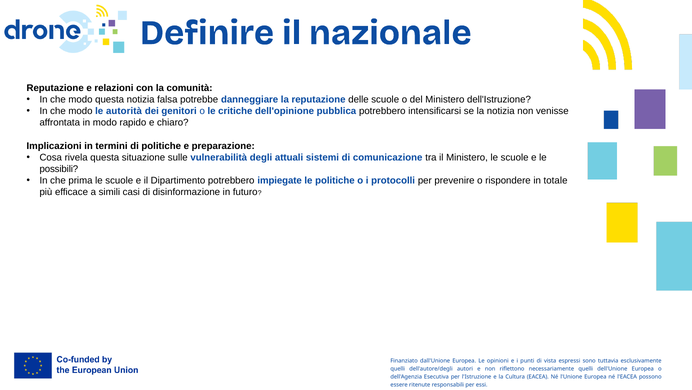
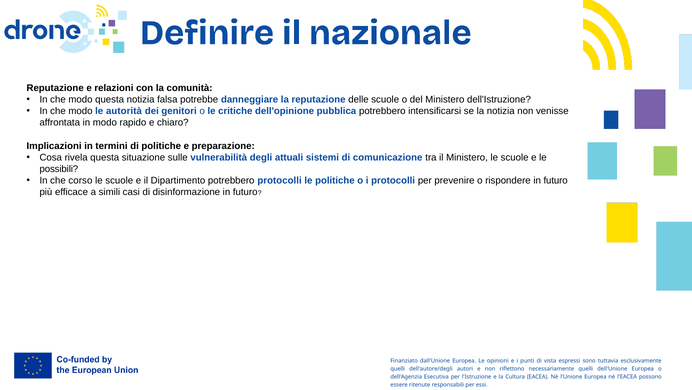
prima: prima -> corso (80, 180)
potrebbero impiegate: impiegate -> protocolli (280, 180)
rispondere in totale: totale -> futuro (556, 180)
